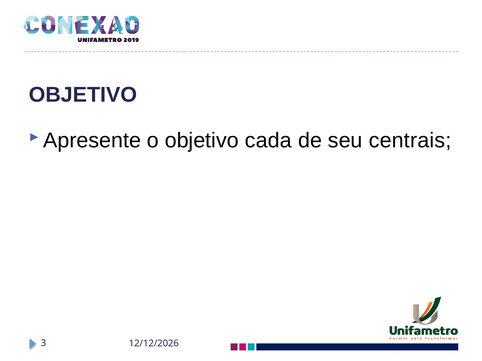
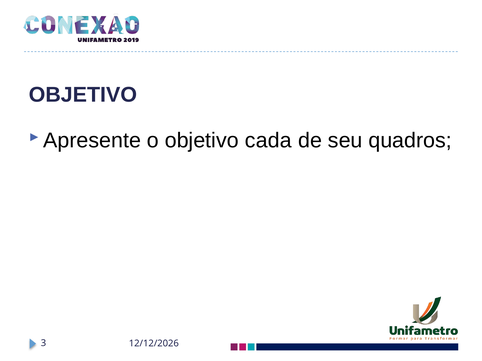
centrais: centrais -> quadros (410, 141)
